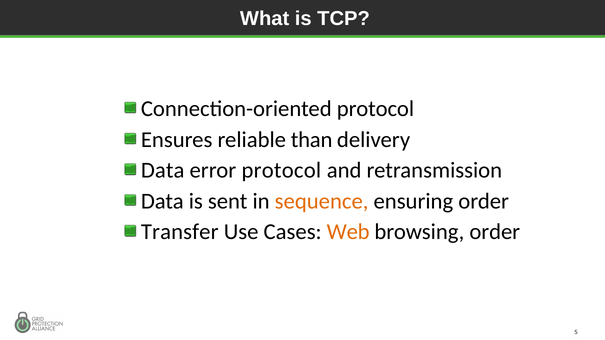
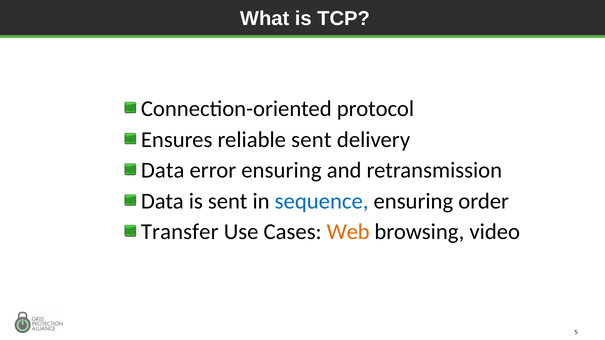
reliable than: than -> sent (311, 140)
error protocol: protocol -> ensuring (281, 171)
sequence colour: orange -> blue (322, 201)
browsing order: order -> video (495, 232)
